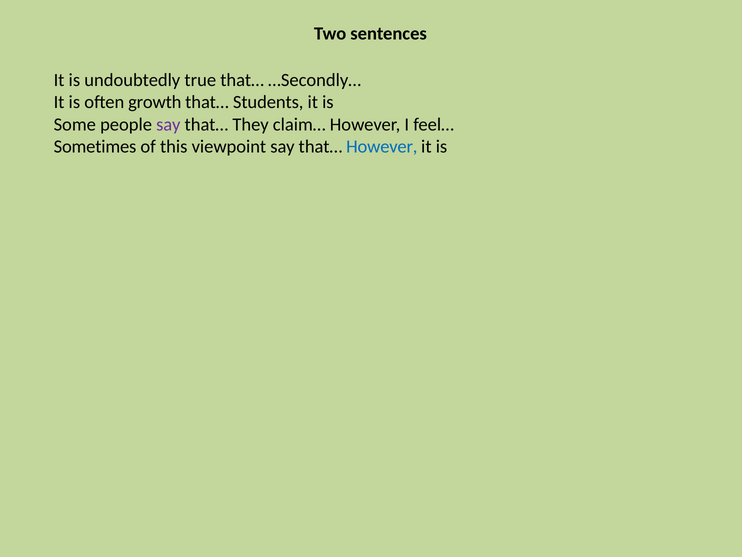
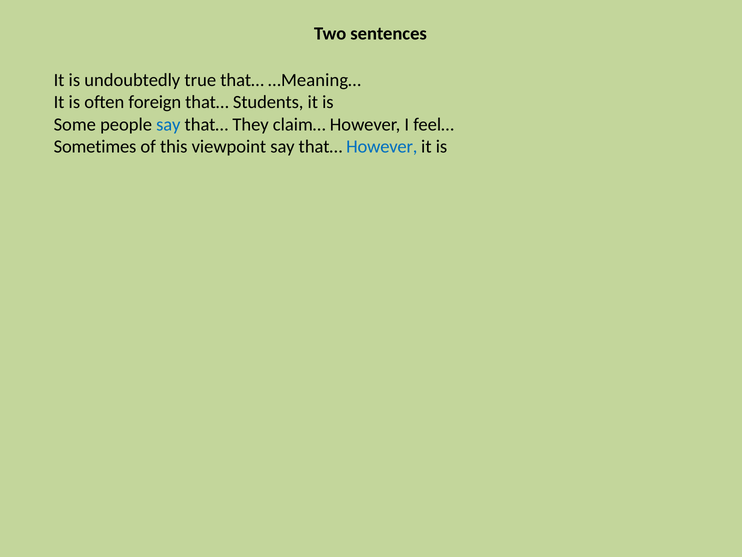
…Secondly…: …Secondly… -> …Meaning… (315, 80)
growth: growth -> foreign (155, 102)
say colour: purple -> blue (168, 124)
